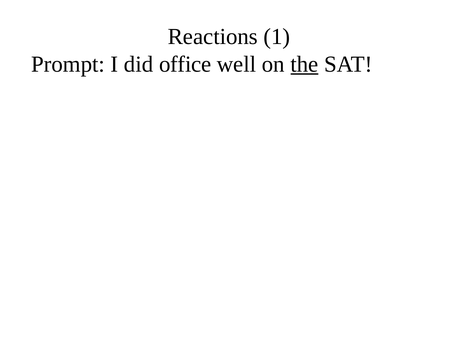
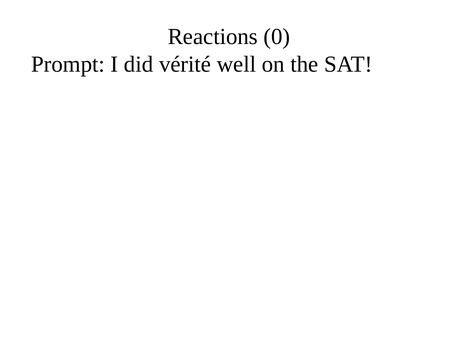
1: 1 -> 0 (277, 37)
office: office -> vérité (185, 64)
the underline: present -> none (304, 64)
